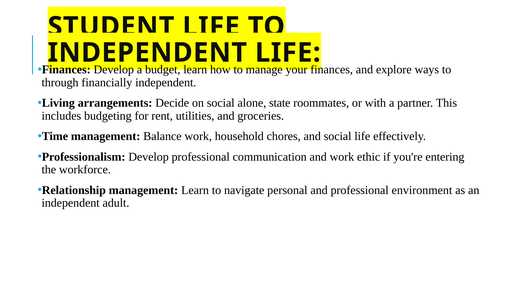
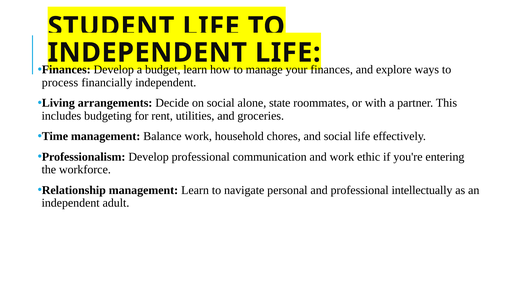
through: through -> process (60, 82)
environment: environment -> intellectually (422, 190)
